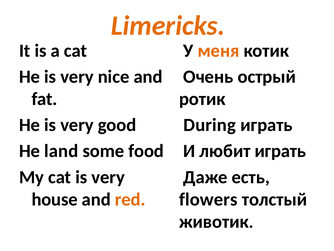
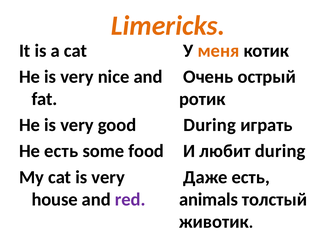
He land: land -> есть (61, 151)
любит играть: играть -> during (280, 151)
red colour: orange -> purple (130, 199)
flowers: flowers -> animals (208, 199)
